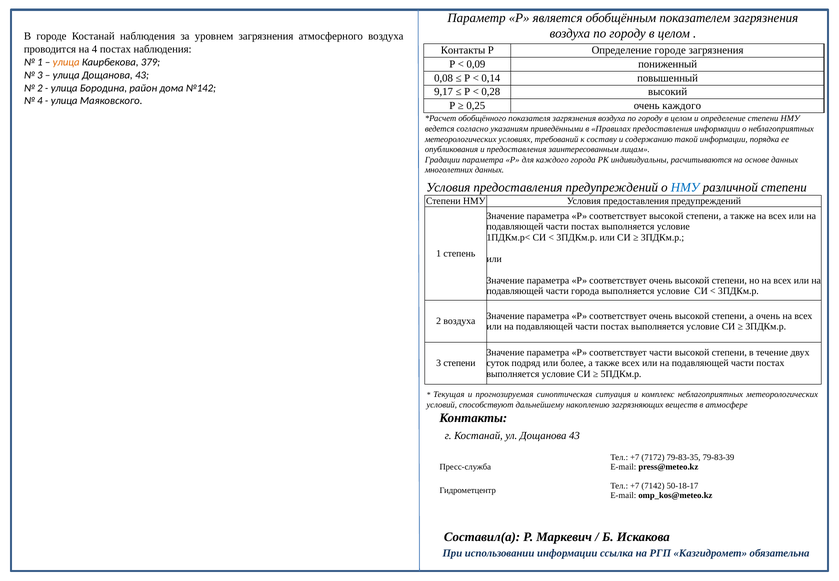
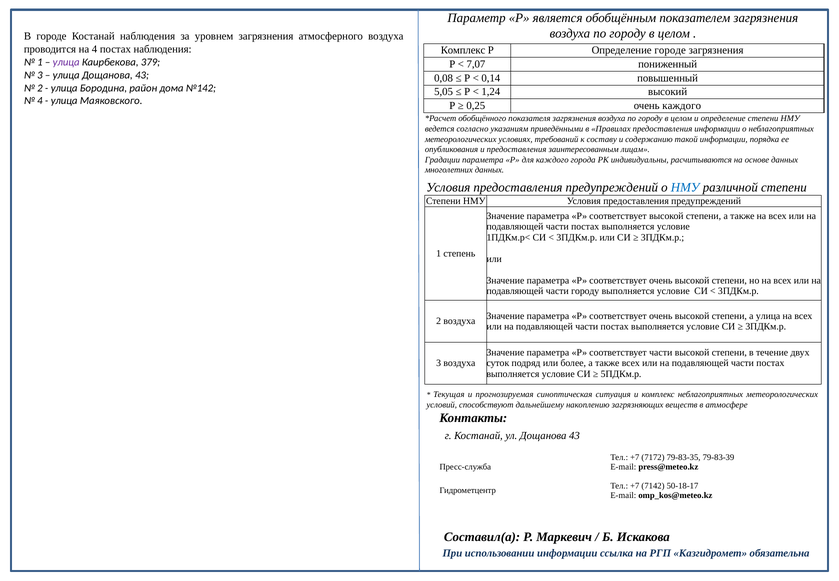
Контакты: Контакты -> Комплекс (463, 50)
улица colour: orange -> purple (66, 62)
0,09: 0,09 -> 7,07 (476, 64)
9,17: 9,17 -> 5,05 (444, 92)
0,28: 0,28 -> 1,24 (491, 92)
части города: города -> городу (585, 291)
а очень: очень -> улица (768, 316)
3 степени: степени -> воздуха (459, 363)
